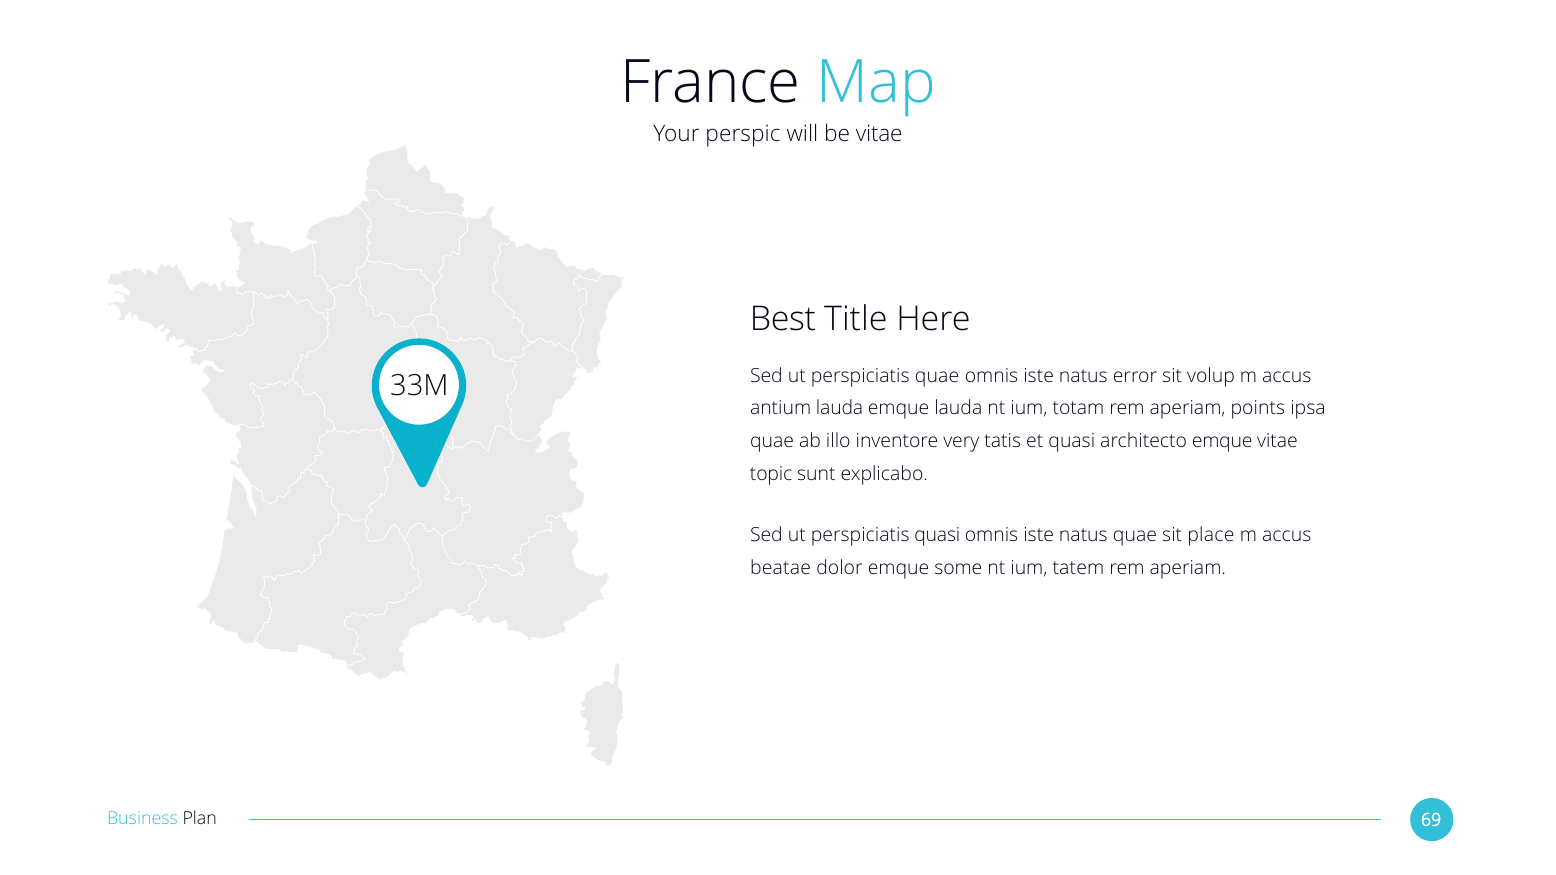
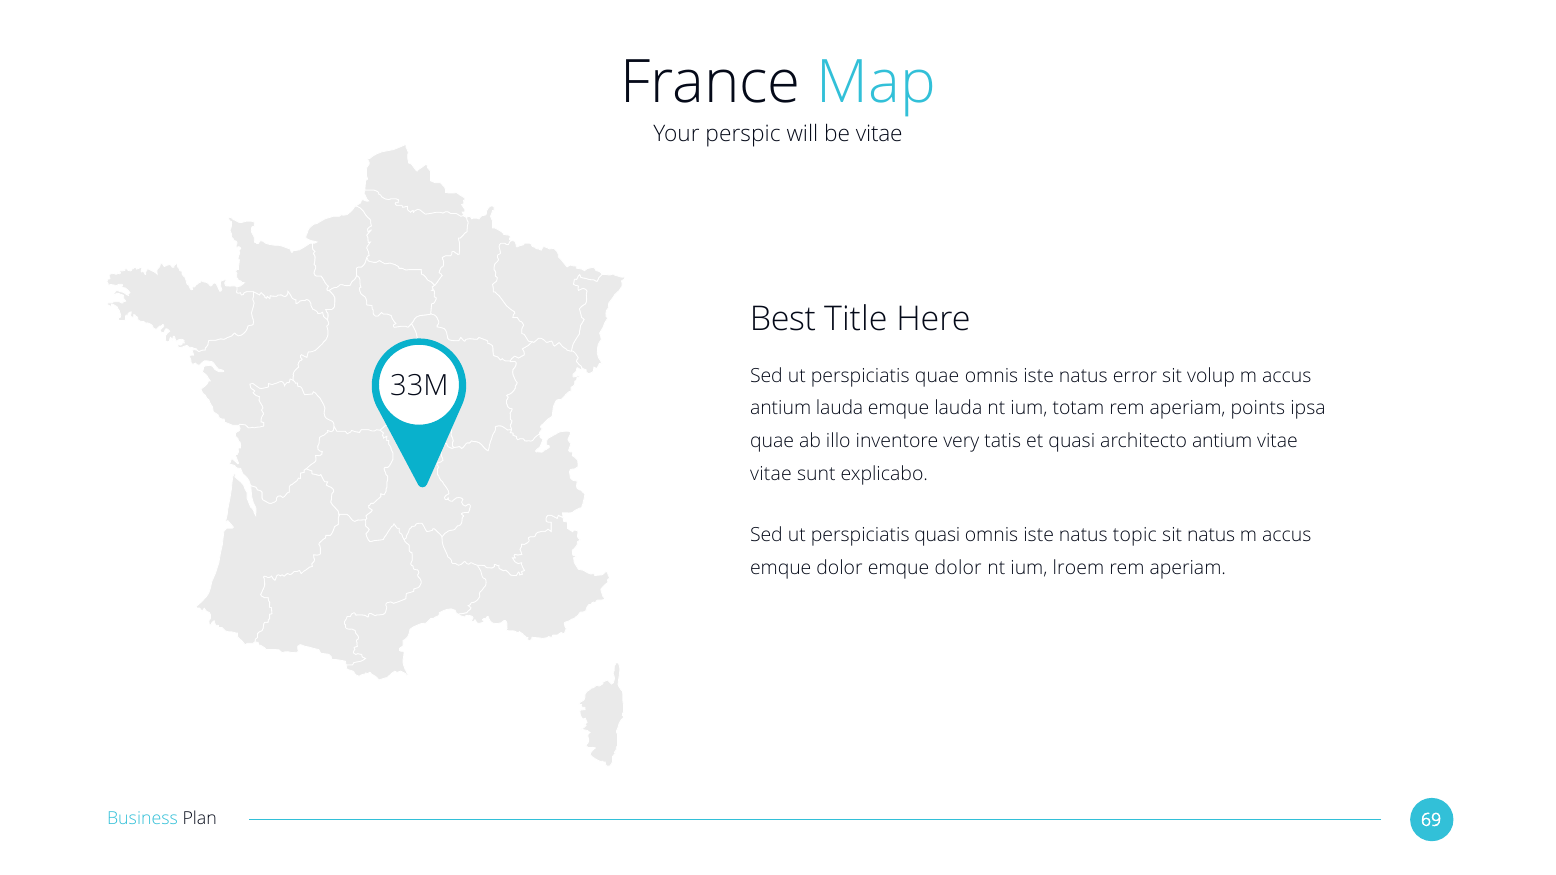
architecto emque: emque -> antium (1222, 441)
topic: topic -> vitae (771, 474)
natus quae: quae -> topic (1135, 536)
sit place: place -> natus (1211, 536)
beatae: beatae -> emque (781, 568)
dolor emque some: some -> dolor (958, 568)
tatem: tatem -> lroem (1078, 568)
